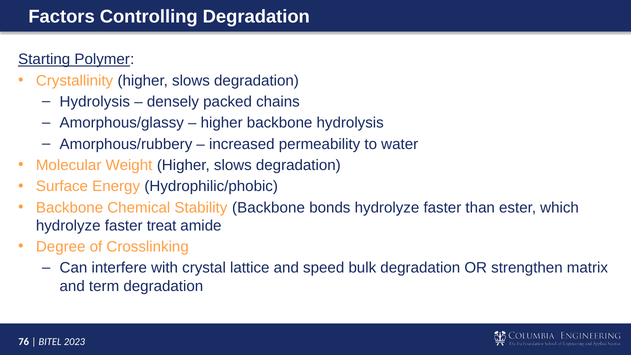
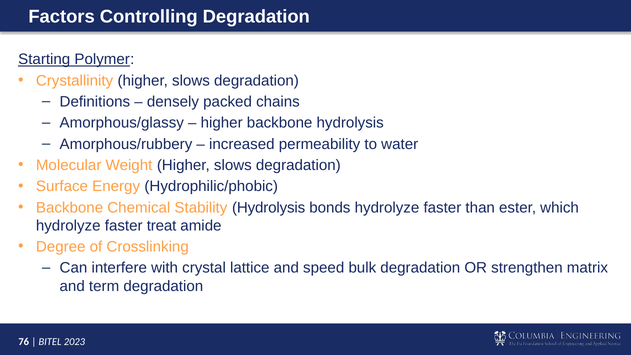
Hydrolysis: Hydrolysis -> Definitions (95, 102)
Stability Backbone: Backbone -> Hydrolysis (269, 207)
